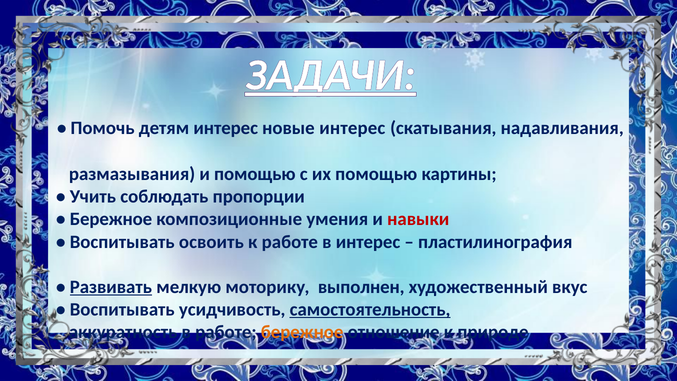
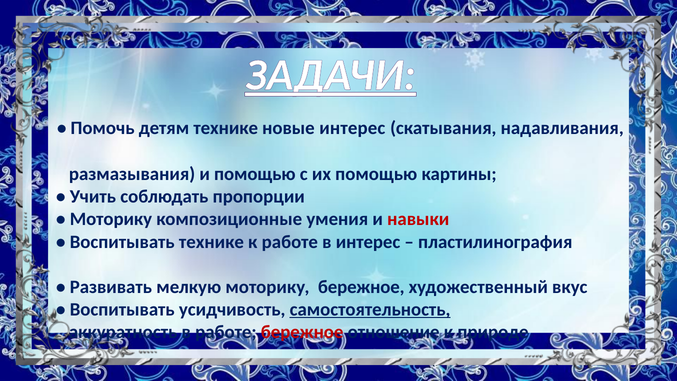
детям интерес: интерес -> технике (226, 128)
Бережное: Бережное -> Моторику (111, 219)
Воспитывать освоить: освоить -> технике (211, 242)
Развивать underline: present -> none (111, 287)
моторику выполнен: выполнен -> бережное (361, 287)
бережное colour: orange -> red (302, 332)
